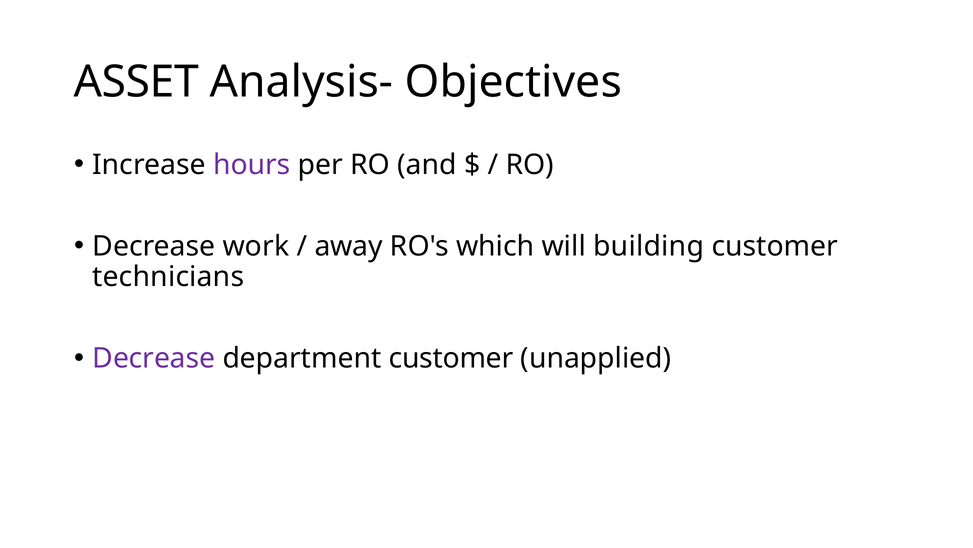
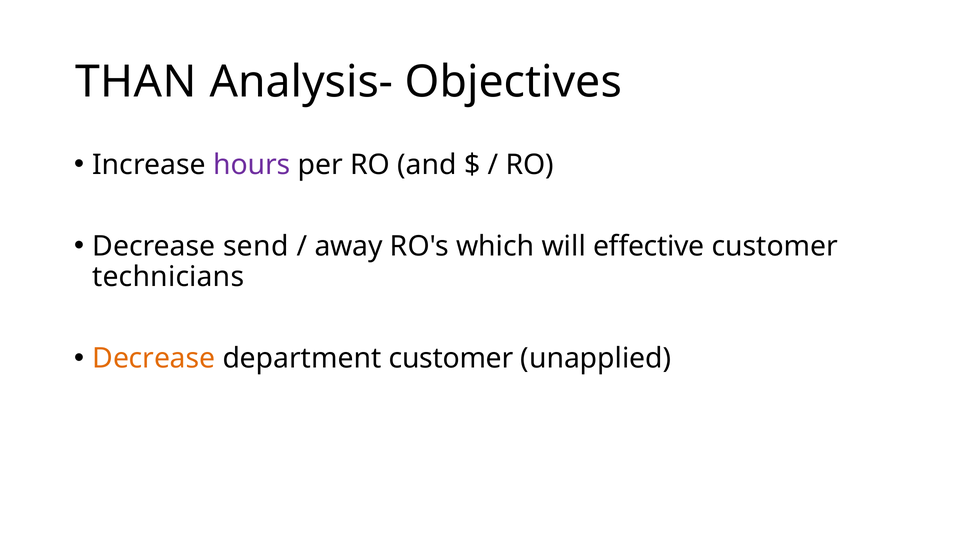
ASSET: ASSET -> THAN (136, 82)
work: work -> send (256, 246)
building: building -> effective (649, 246)
Decrease colour: purple -> orange (154, 358)
